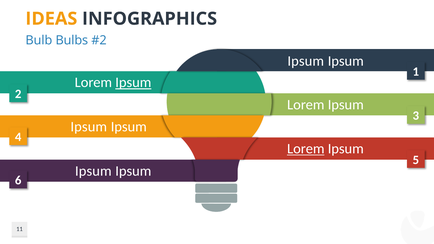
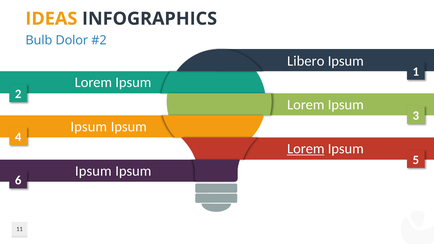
Bulbs: Bulbs -> Dolor (72, 40)
Ipsum: Ipsum -> Libero (306, 61)
Ipsum underline: present -> none (133, 83)
